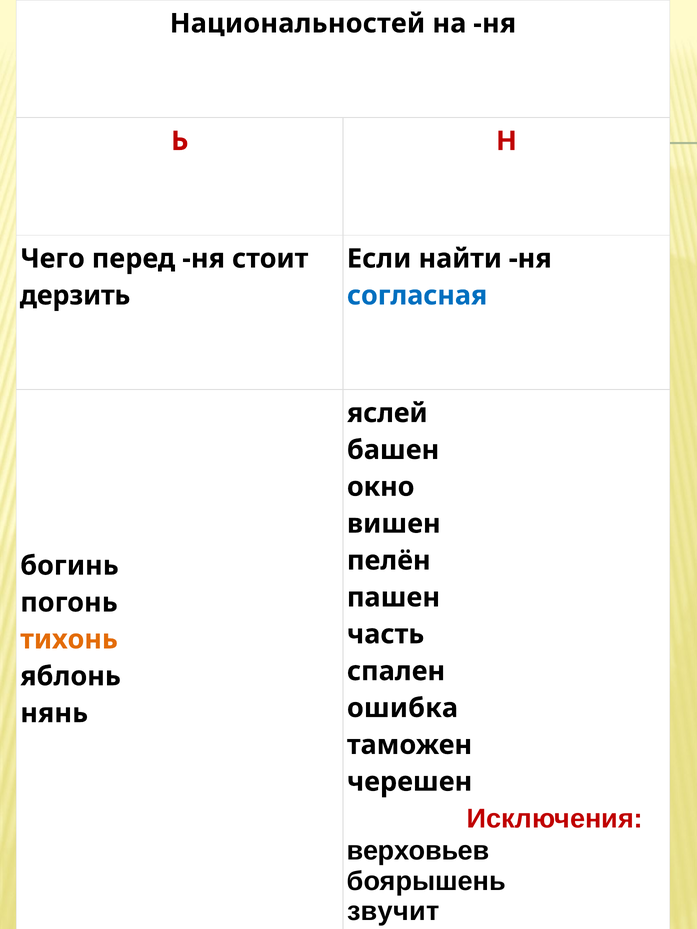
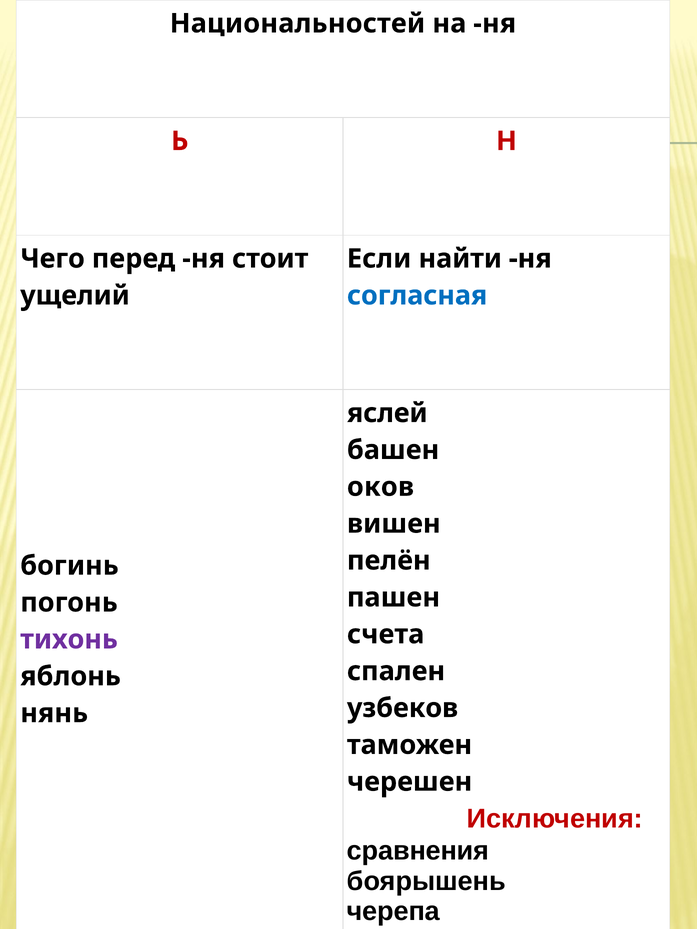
дерзить: дерзить -> ущелий (75, 296)
окно: окно -> оков (380, 487)
часть: часть -> счета (386, 635)
тихонь colour: orange -> purple (69, 640)
ошибка: ошибка -> узбеков (403, 708)
верховьев: верховьев -> сравнения (418, 851)
звучит: звучит -> черепа (393, 912)
